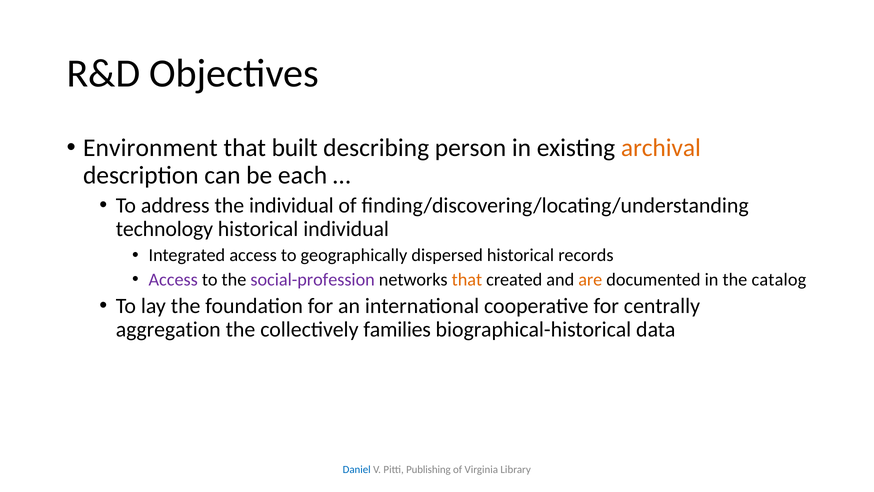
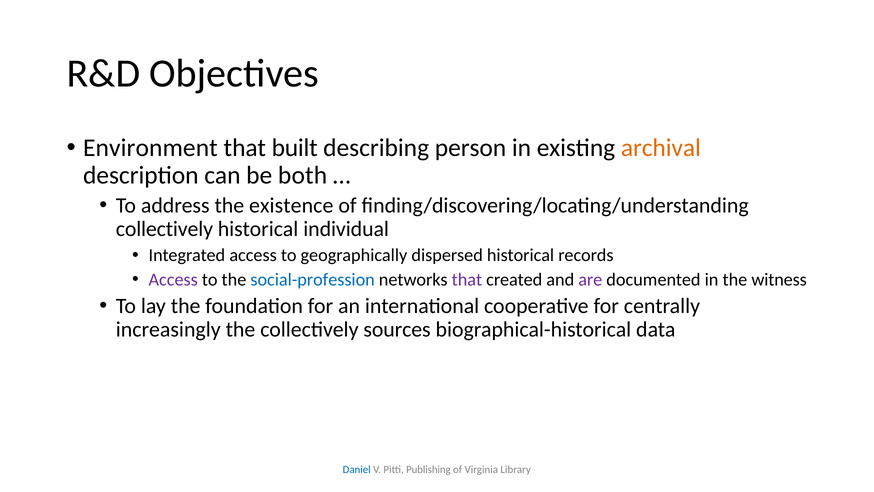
each: each -> both (303, 175)
the individual: individual -> existence (291, 205)
technology: technology -> collectively (164, 229)
social-profession colour: purple -> blue (313, 279)
that colour: orange -> purple (467, 279)
are colour: orange -> purple (590, 279)
catalog: catalog -> witness (779, 279)
aggregation: aggregation -> increasingly (168, 329)
families: families -> sources (397, 329)
